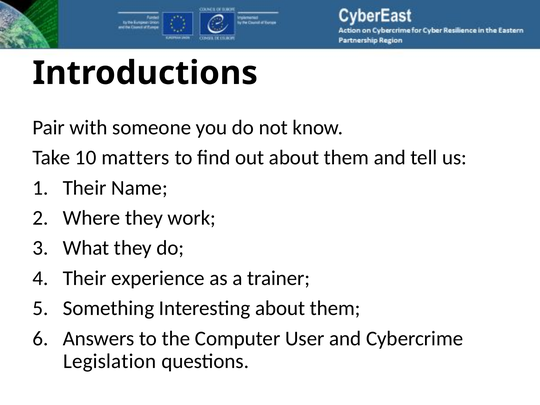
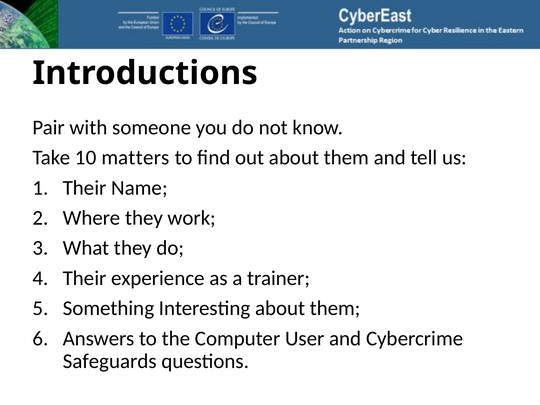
Legislation: Legislation -> Safeguards (110, 361)
